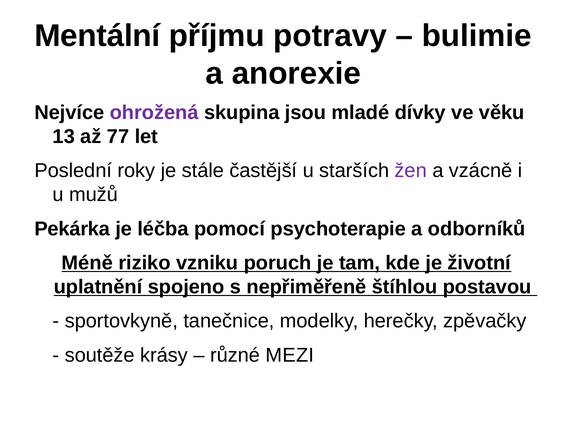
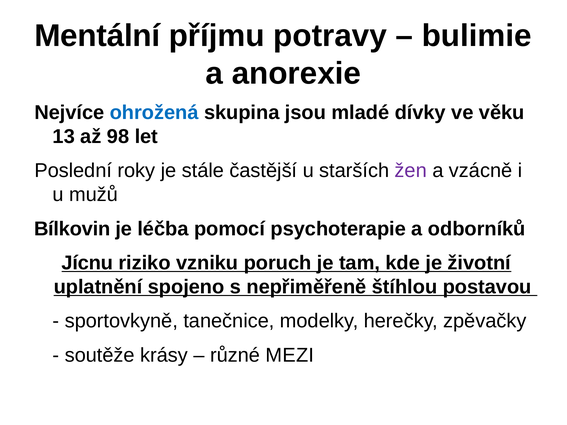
ohrožená colour: purple -> blue (154, 113)
77: 77 -> 98 (118, 137)
Pekárka: Pekárka -> Bílkovin (72, 229)
Méně: Méně -> Jícnu (87, 263)
